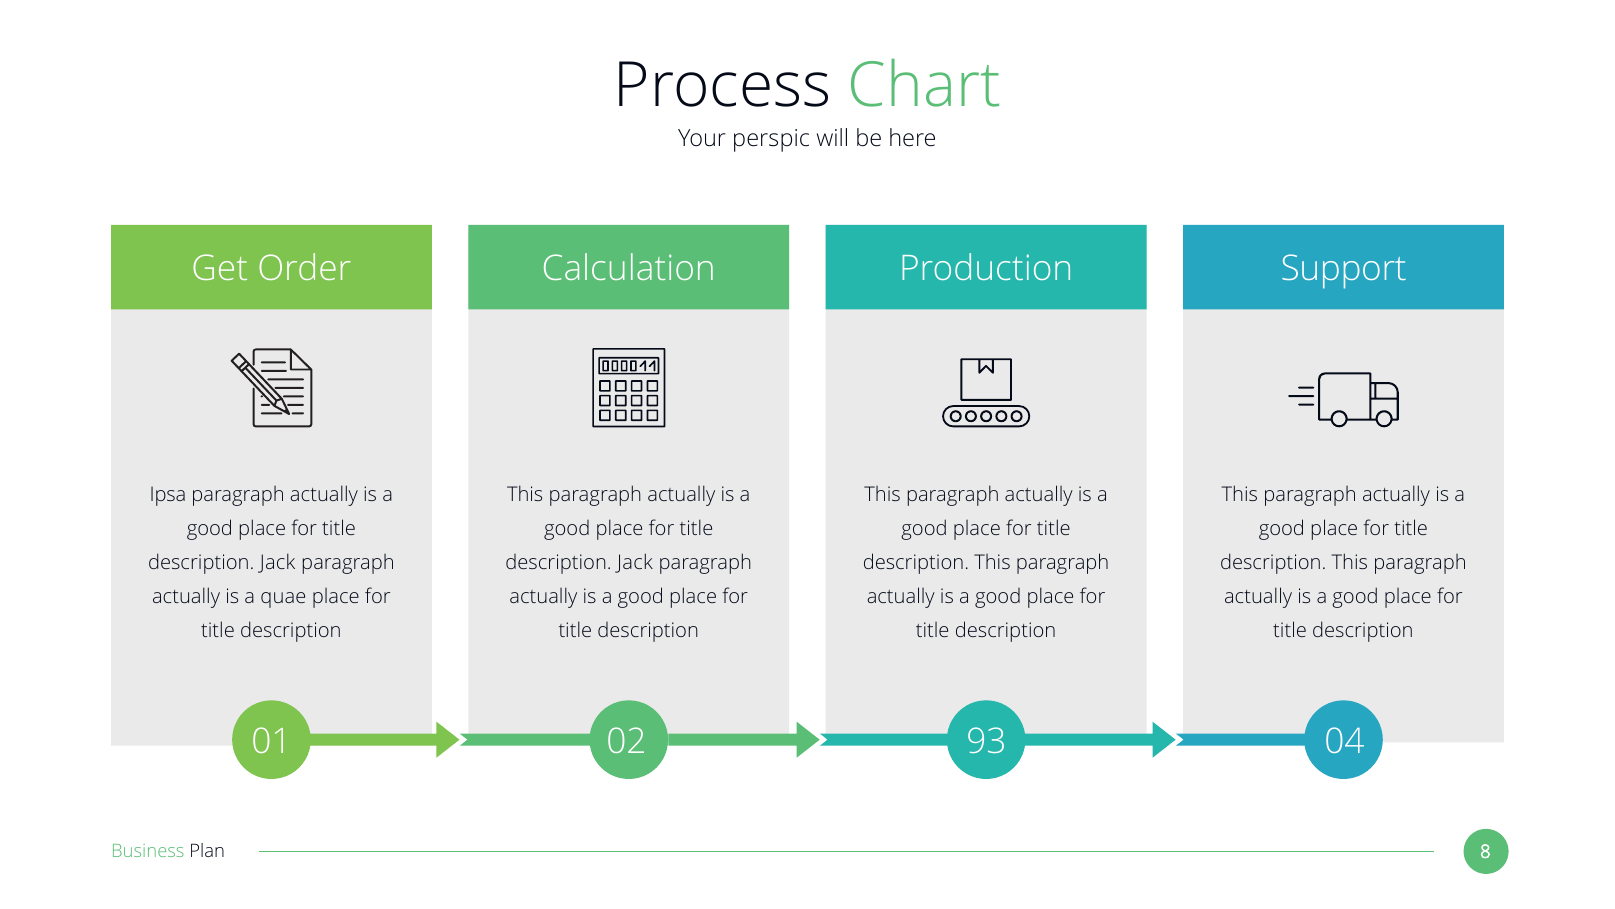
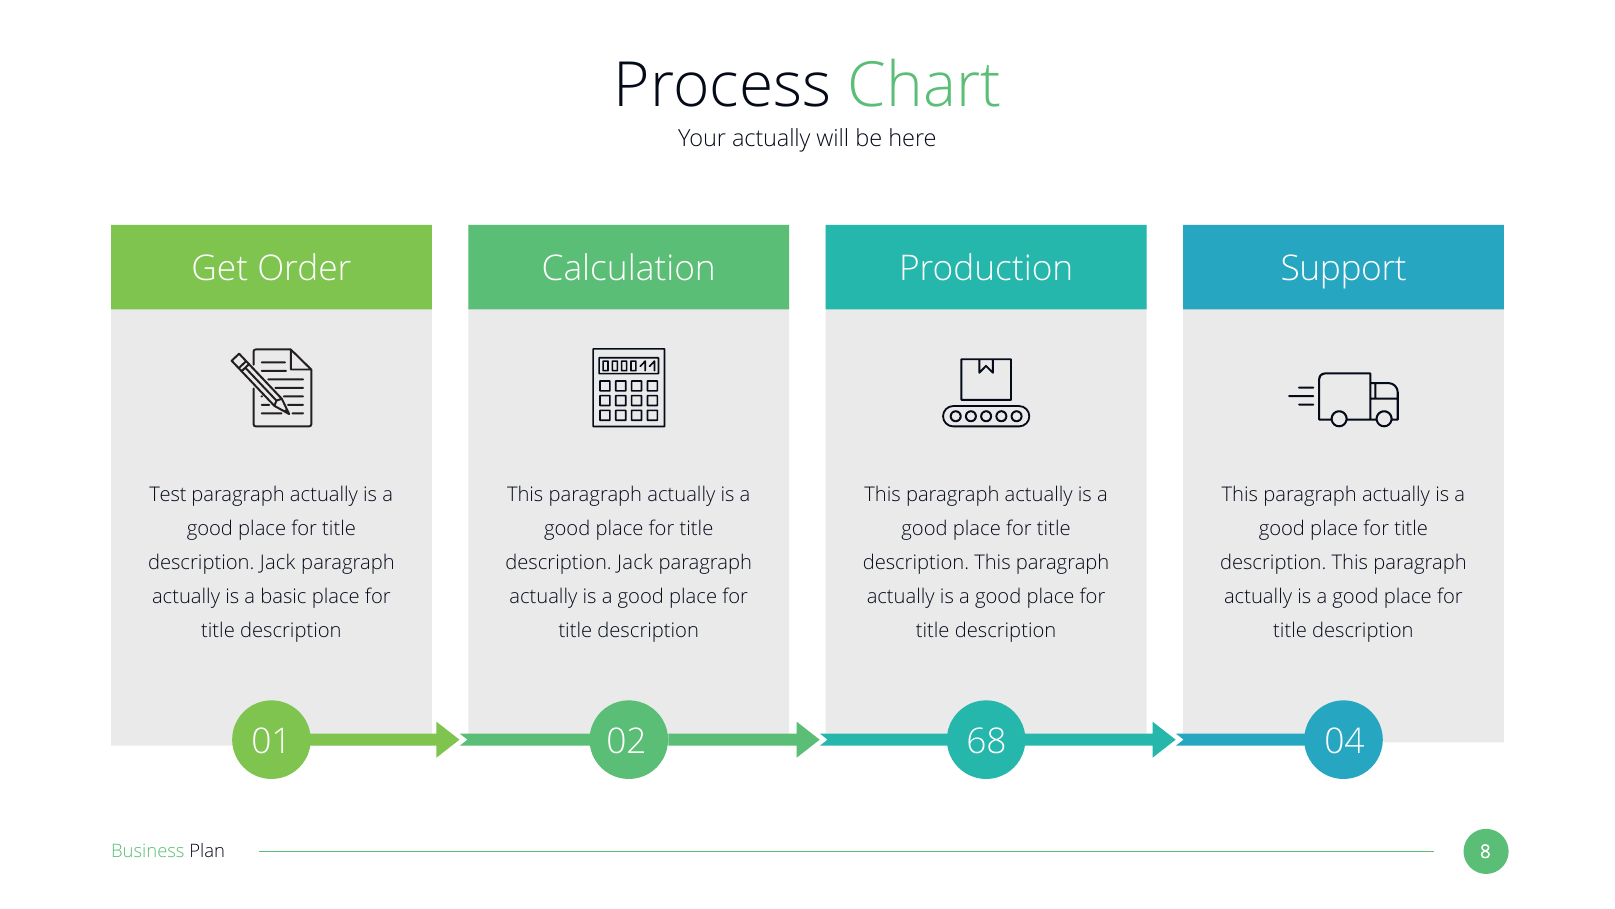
Your perspic: perspic -> actually (771, 139)
Ipsa: Ipsa -> Test (168, 494)
quae: quae -> basic (283, 596)
93: 93 -> 68 (986, 742)
